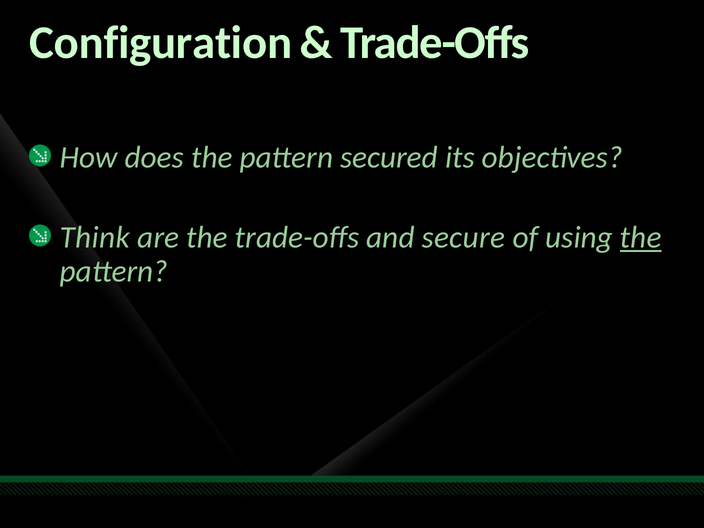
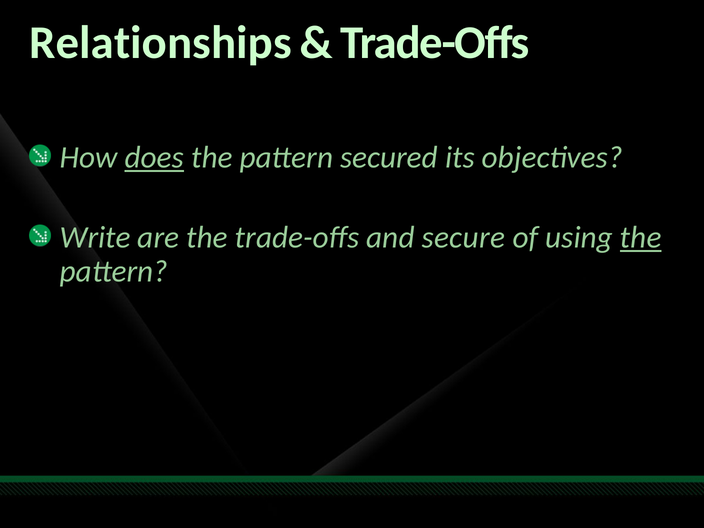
Configuration: Configuration -> Relationships (161, 43)
does underline: none -> present (154, 158)
Think: Think -> Write (95, 238)
